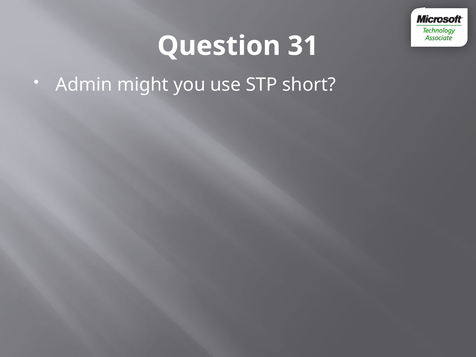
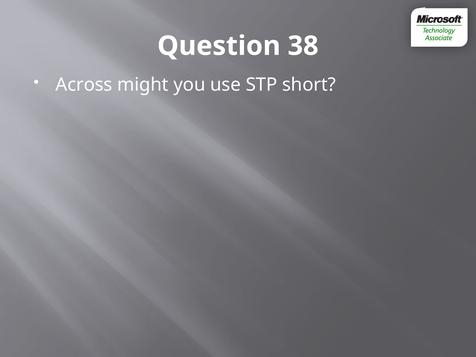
31: 31 -> 38 (303, 46)
Admin: Admin -> Across (84, 85)
